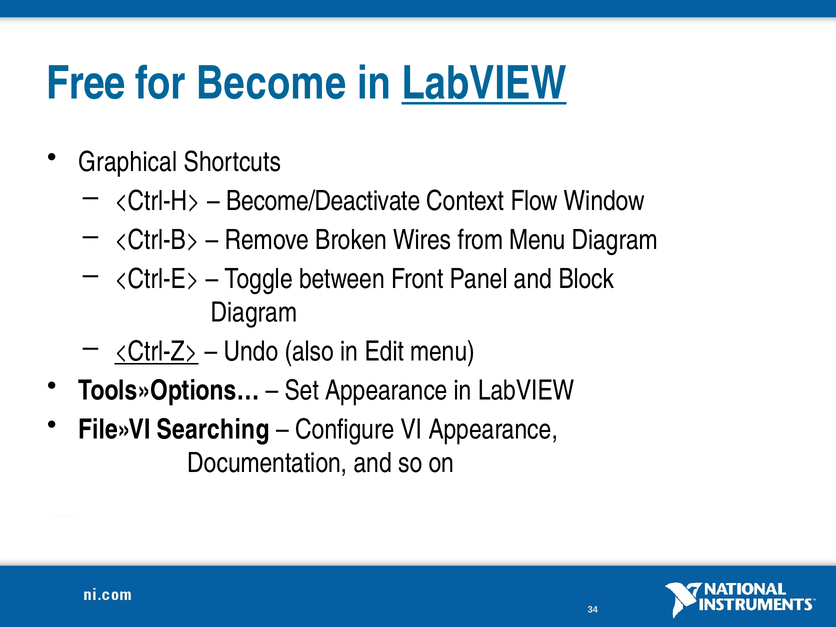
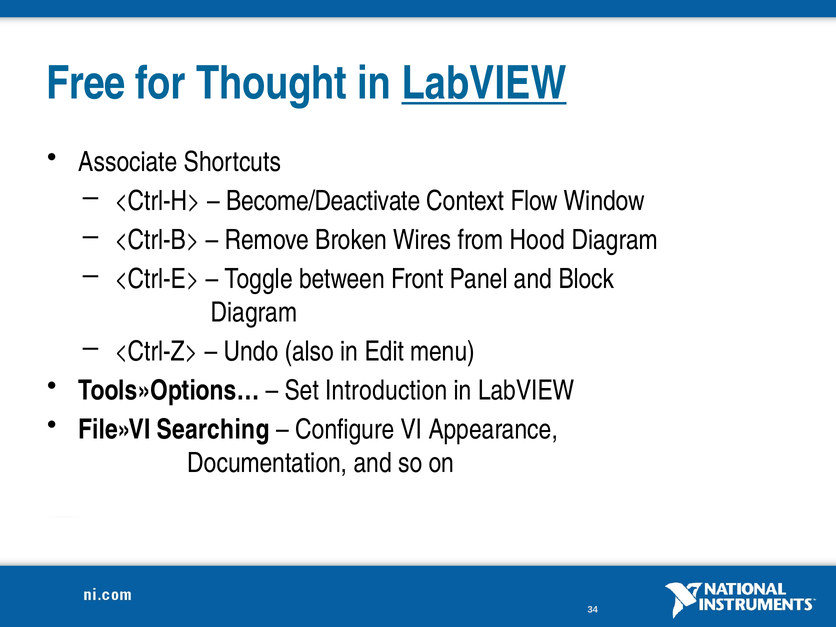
Become: Become -> Thought (271, 83)
Graphical: Graphical -> Associate (128, 162)
from Menu: Menu -> Hood (537, 240)
<Ctrl-Z> underline: present -> none (156, 352)
Set Appearance: Appearance -> Introduction (386, 391)
